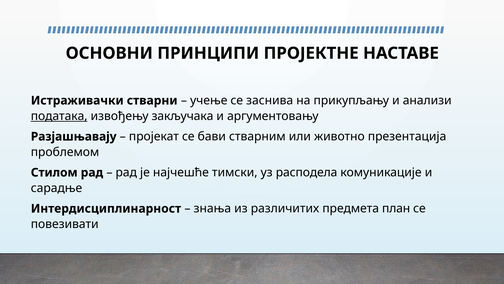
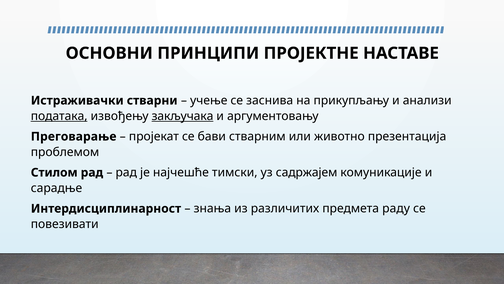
закључака underline: none -> present (182, 116)
Разјашњавају: Разјашњавају -> Преговарање (74, 136)
расподела: расподела -> садржајем (307, 172)
план: план -> раду (396, 208)
